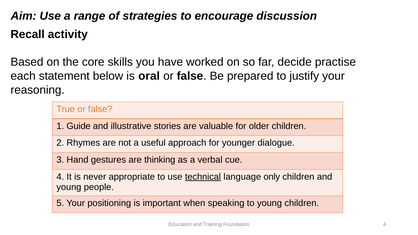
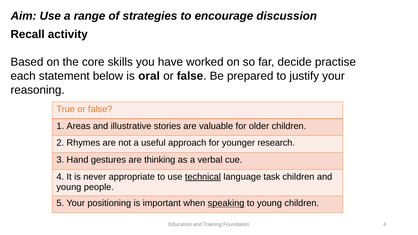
Guide: Guide -> Areas (79, 126)
dialogue: dialogue -> research (276, 143)
only: only -> task (272, 177)
speaking underline: none -> present (226, 203)
